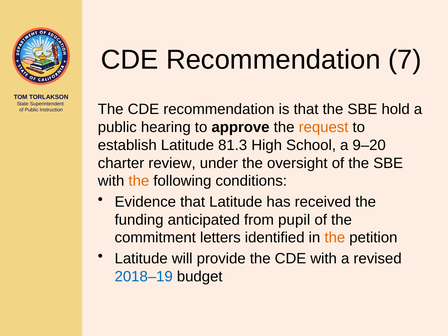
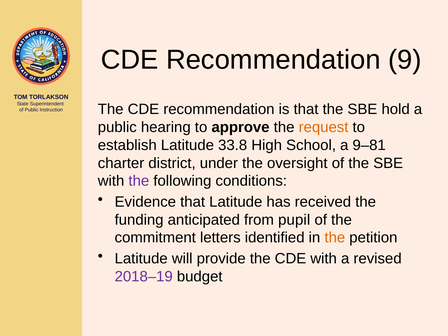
7: 7 -> 9 (405, 60)
81.3: 81.3 -> 33.8 (233, 145)
9–20: 9–20 -> 9–81 (369, 145)
review: review -> district (172, 163)
the colour: orange -> purple (139, 181)
2018–19 colour: blue -> purple (144, 277)
